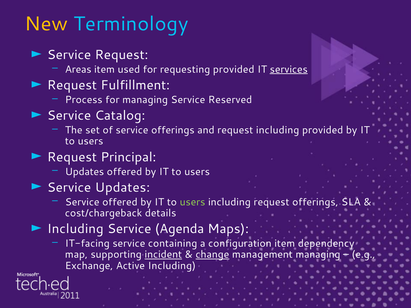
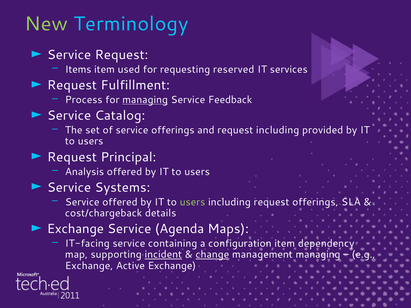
New colour: yellow -> light green (46, 24)
Areas: Areas -> Items (78, 69)
requesting provided: provided -> reserved (234, 69)
services underline: present -> none (289, 69)
managing underline: none -> present (145, 100)
Reserved: Reserved -> Feedback (230, 100)
Updates: Updates -> Analysis (85, 172)
Service Updates: Updates -> Systems (122, 188)
Including: Including -> Exchange (75, 229)
Active Including: Including -> Exchange (172, 266)
